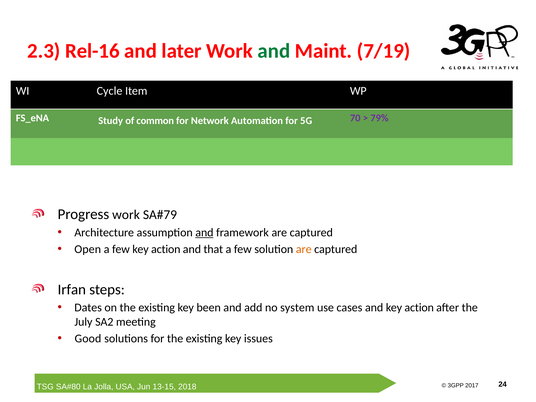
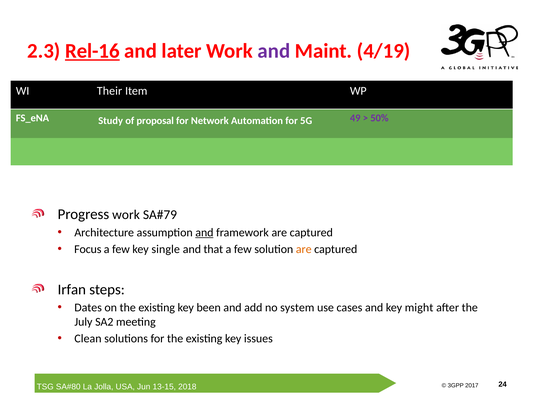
Rel-16 underline: none -> present (92, 51)
and colour: green -> purple (274, 51)
7/19: 7/19 -> 4/19 (384, 51)
Cycle: Cycle -> Their (110, 91)
common: common -> proposal (155, 121)
70: 70 -> 49 (355, 118)
79%: 79% -> 50% (379, 118)
Open: Open -> Focus (88, 249)
few key action: action -> single (166, 249)
and key action: action -> might (419, 308)
Good: Good -> Clean (88, 339)
